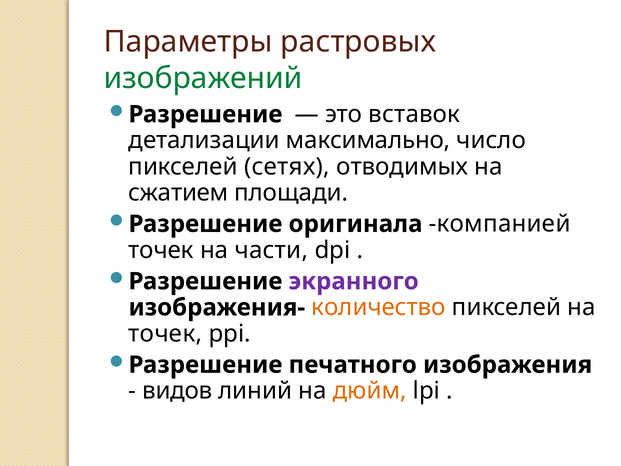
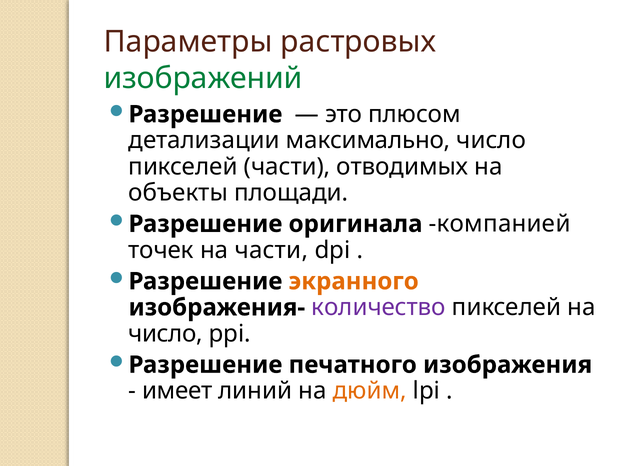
вставок: вставок -> плюсом (415, 114)
пикселей сетях: сетях -> части (287, 166)
сжатием: сжатием -> объекты (178, 193)
экранного colour: purple -> orange (354, 281)
количество colour: orange -> purple (379, 307)
точек: точек -> число (165, 333)
видов: видов -> имеет (177, 391)
